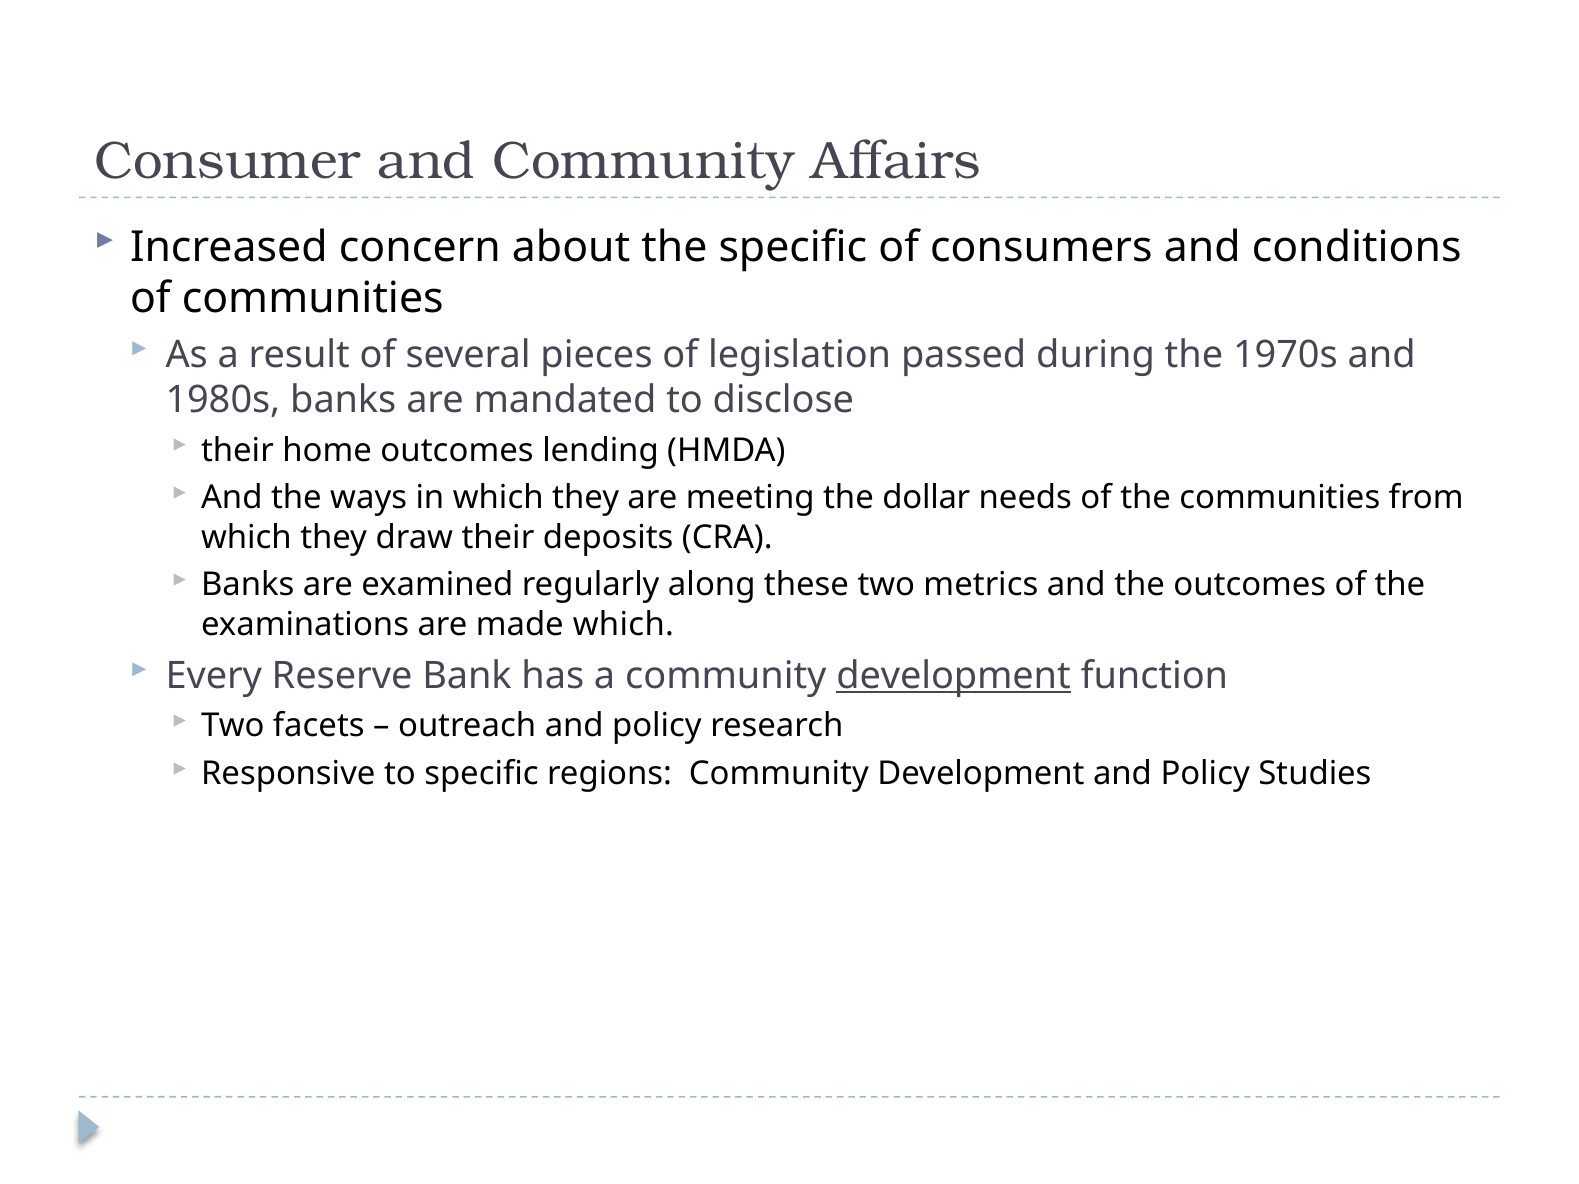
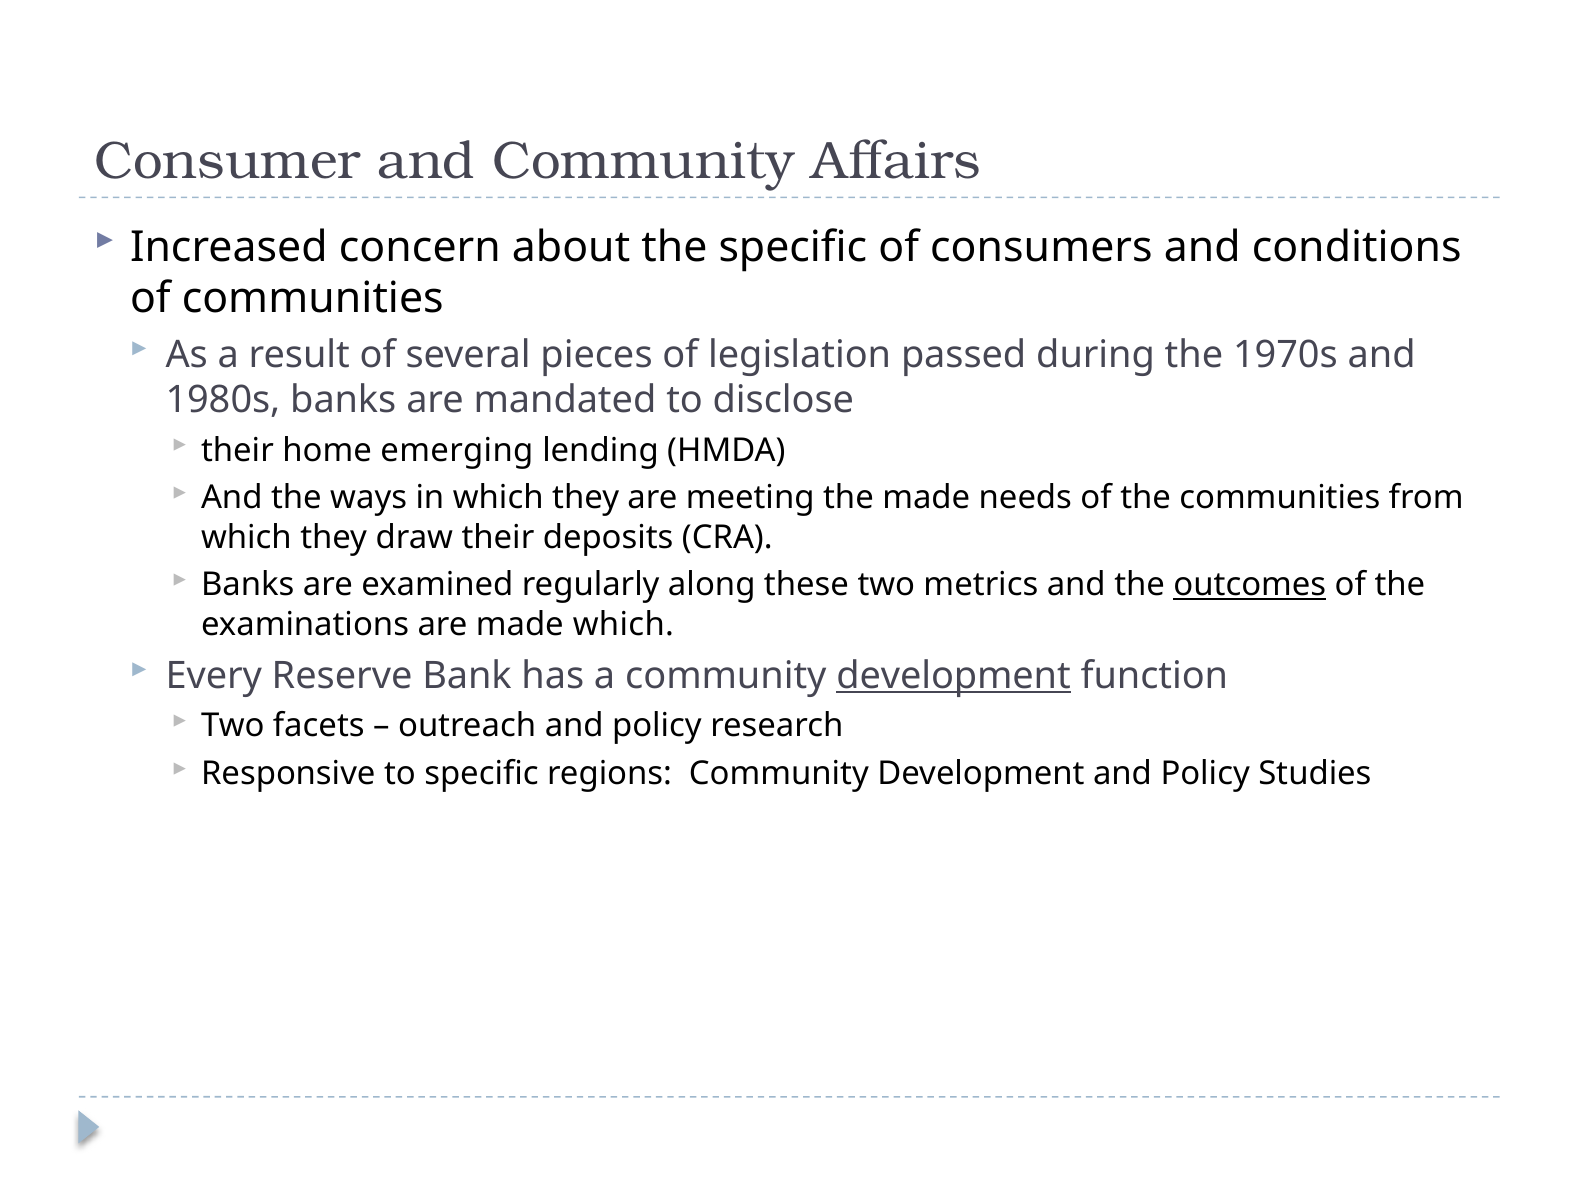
home outcomes: outcomes -> emerging (457, 450)
the dollar: dollar -> made (926, 498)
outcomes underline: none -> present (1250, 585)
